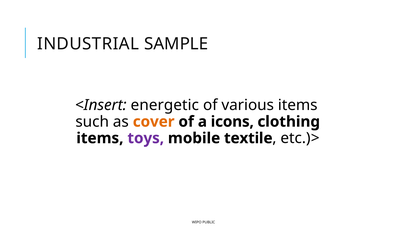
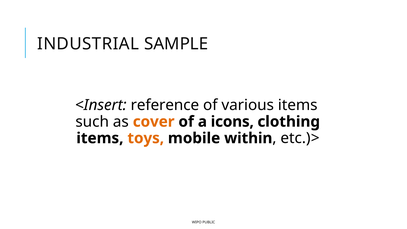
energetic: energetic -> reference (165, 105)
toys colour: purple -> orange (146, 138)
textile: textile -> within (248, 138)
